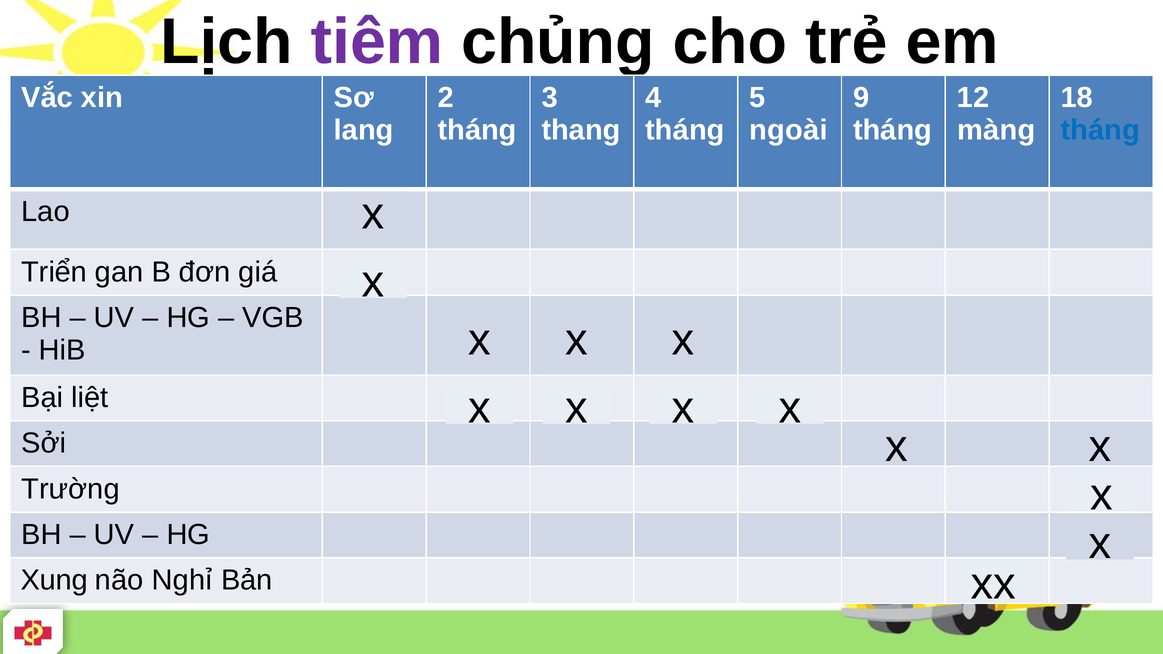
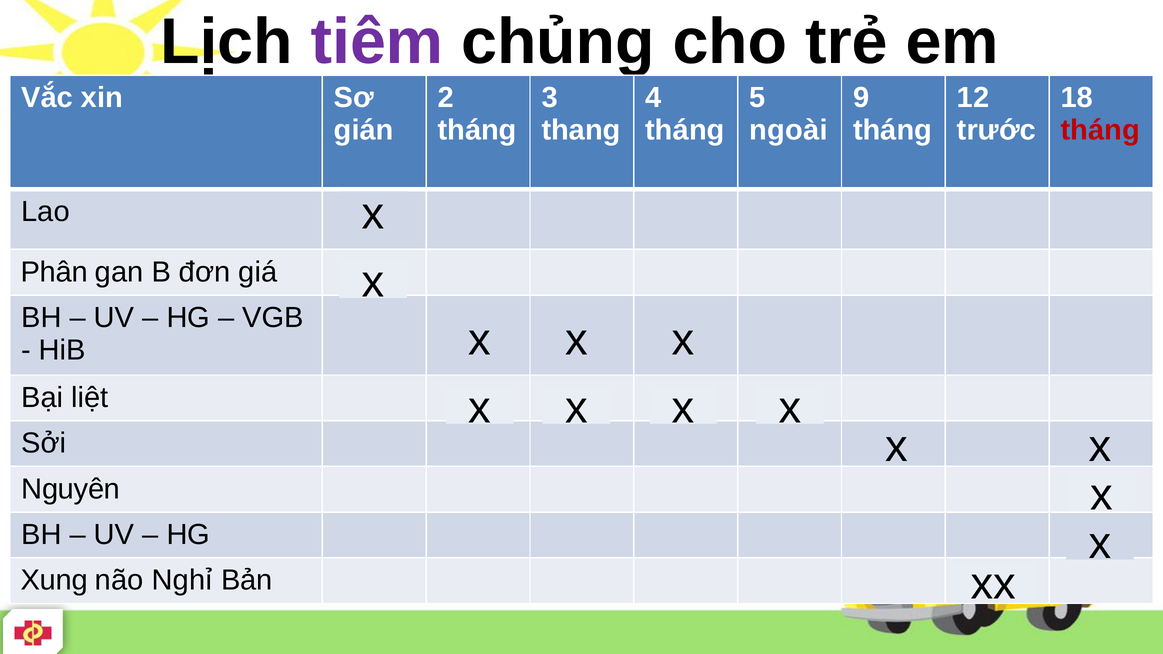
lang: lang -> gián (364, 130)
màng: màng -> trước (996, 130)
tháng colour: blue -> red (1100, 130)
Triển: Triển -> Phân (54, 272)
Trường: Trường -> Nguyên (71, 489)
